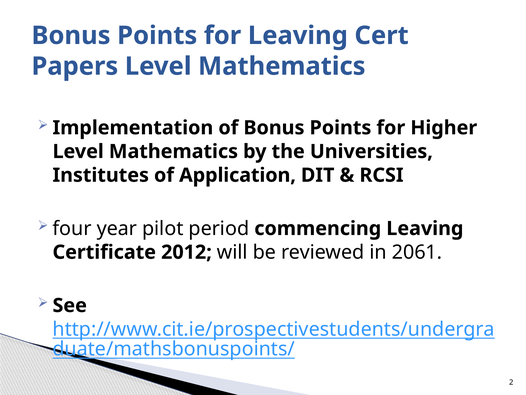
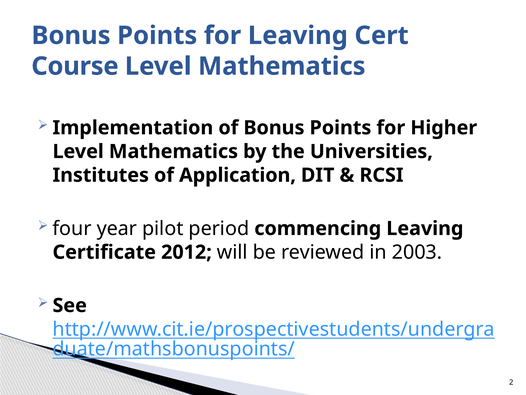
Papers: Papers -> Course (75, 66)
2061: 2061 -> 2003 (417, 252)
